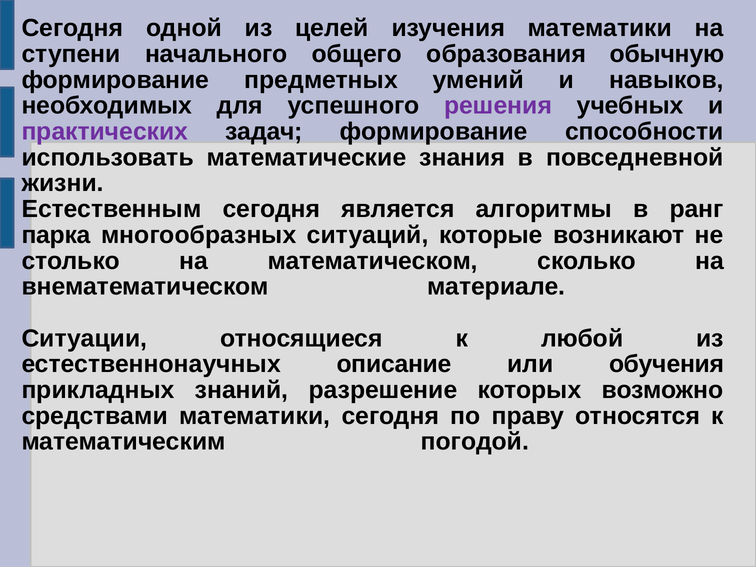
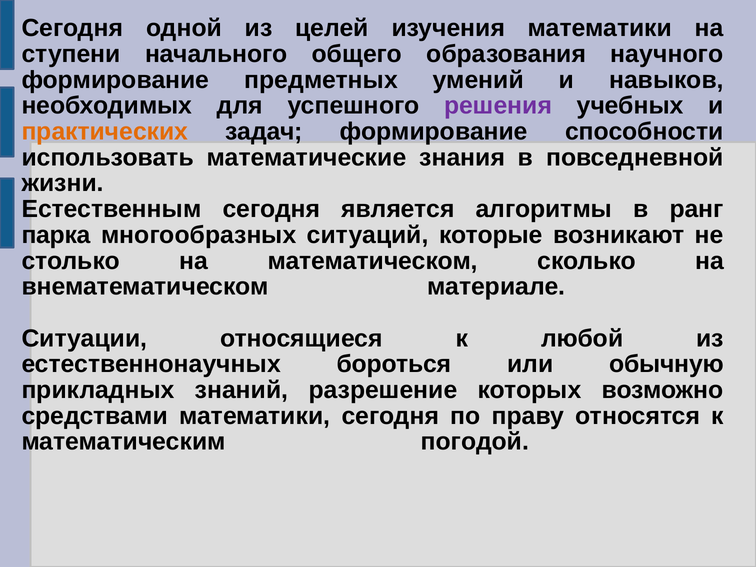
обычную: обычную -> научного (667, 54)
практических colour: purple -> orange (105, 132)
описание: описание -> бороться (394, 364)
обучения: обучения -> обычную (667, 364)
